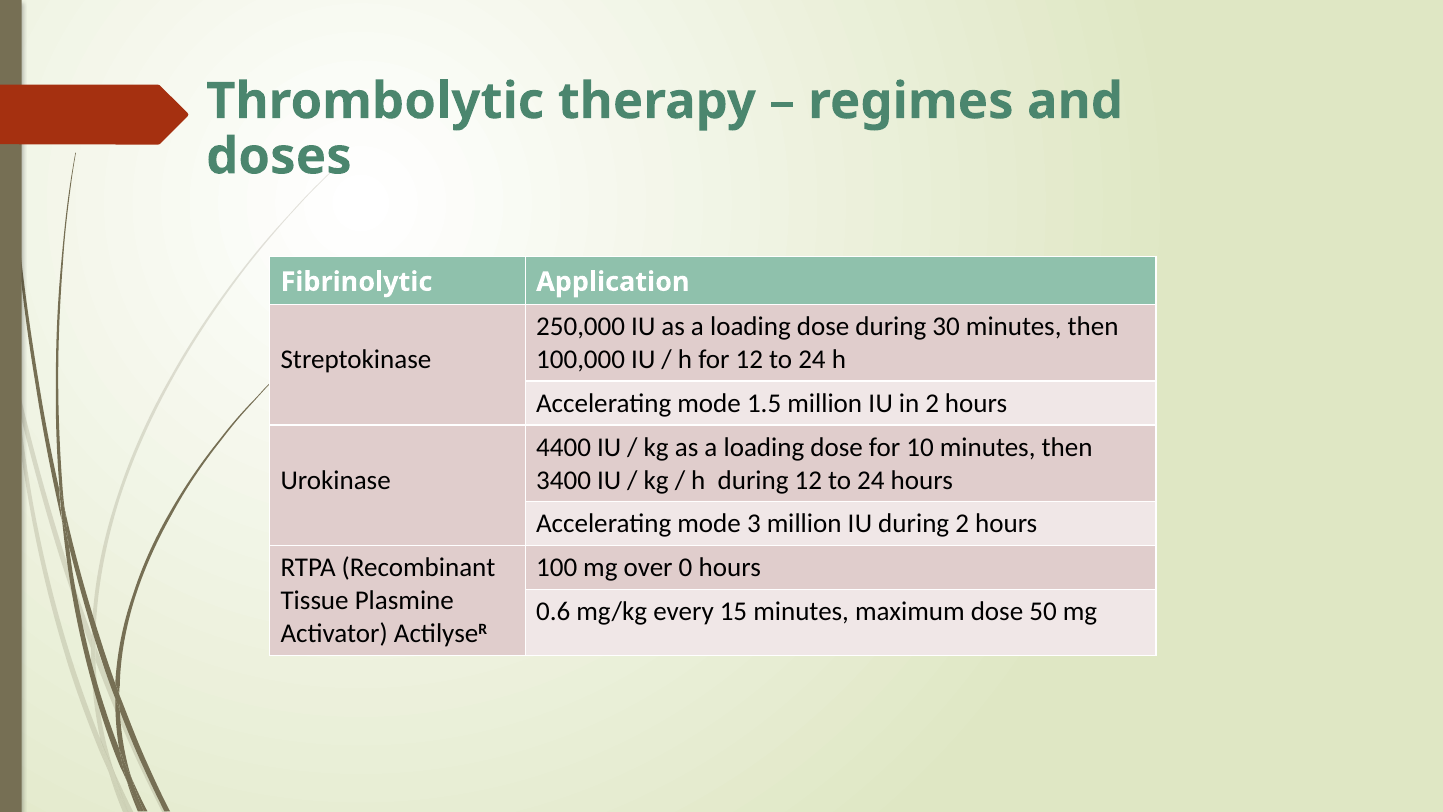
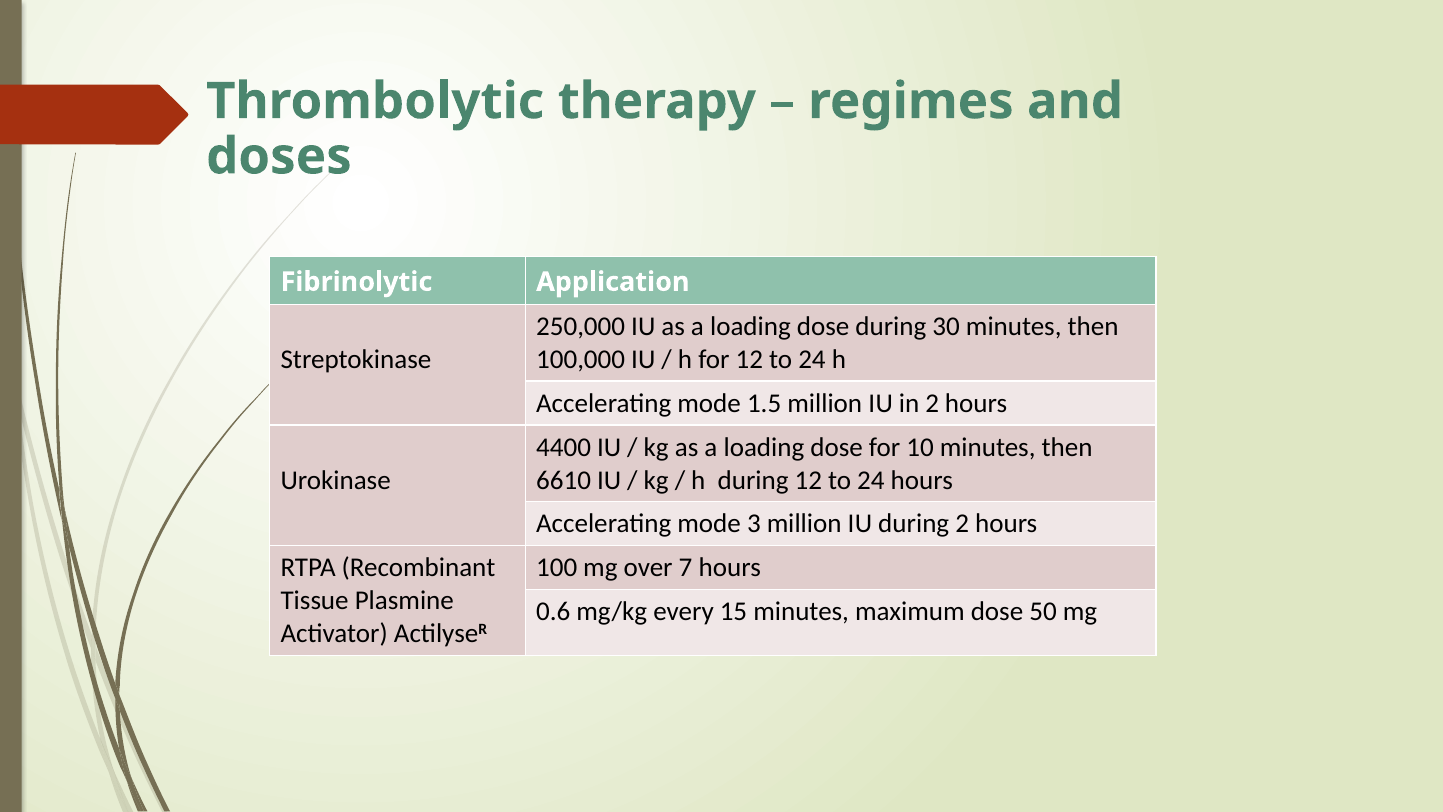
3400: 3400 -> 6610 (564, 480)
0: 0 -> 7 (686, 568)
